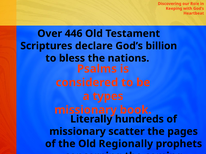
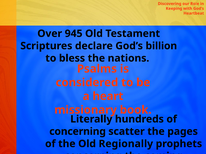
446: 446 -> 945 (74, 34)
types: types -> heart (108, 96)
missionary: missionary -> concerning (78, 132)
